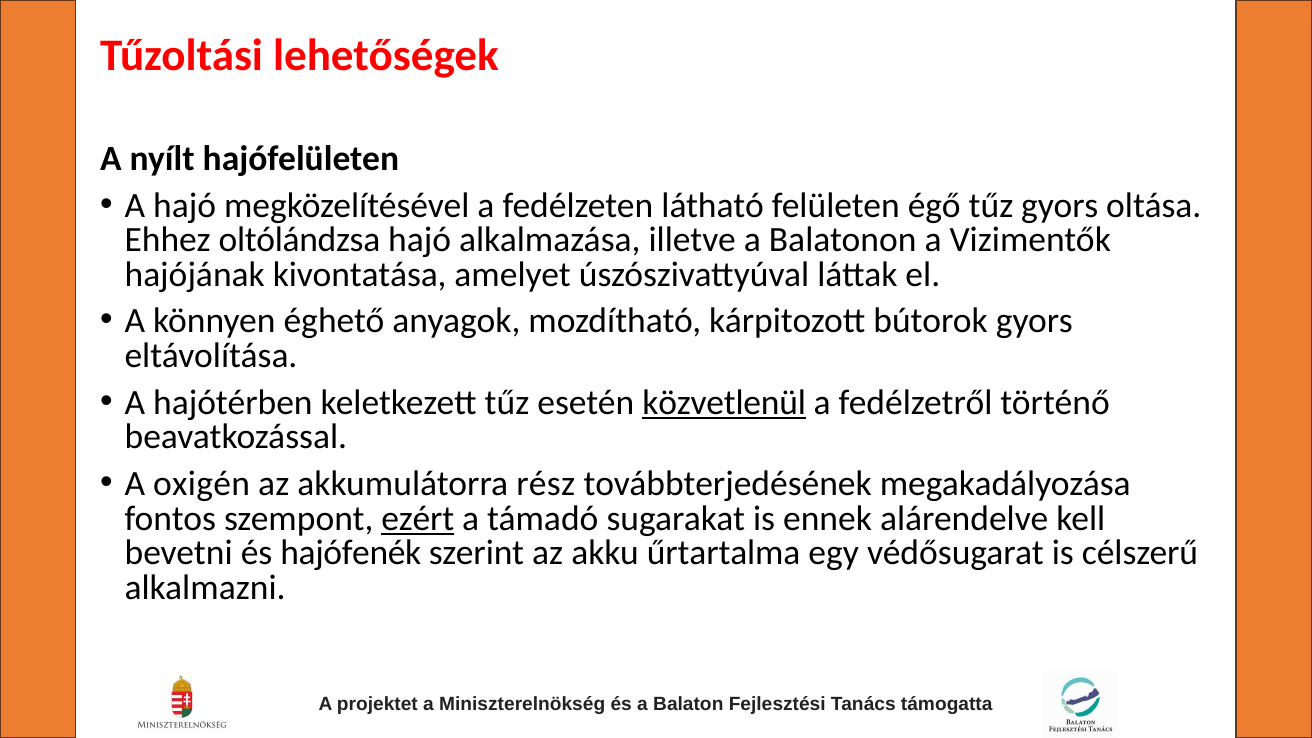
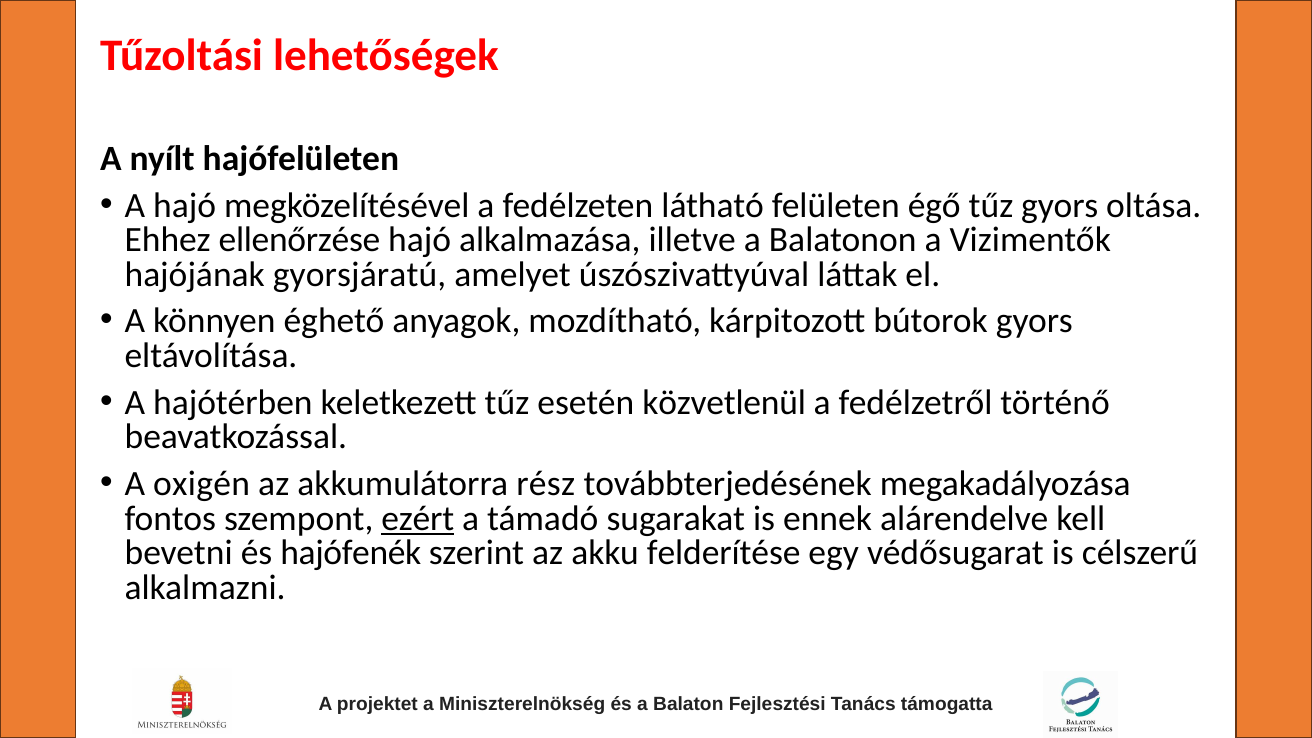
oltólándzsa: oltólándzsa -> ellenőrzése (299, 240)
kivontatása: kivontatása -> gyorsjáratú (360, 274)
közvetlenül underline: present -> none (724, 403)
űrtartalma: űrtartalma -> felderítése (724, 553)
